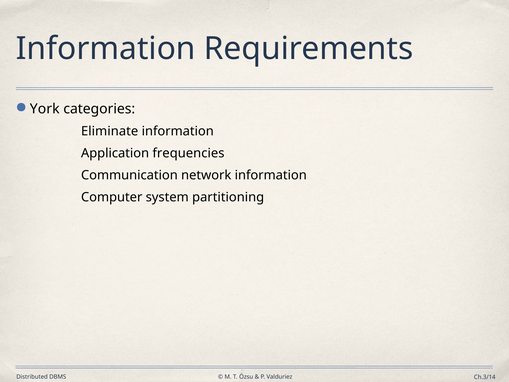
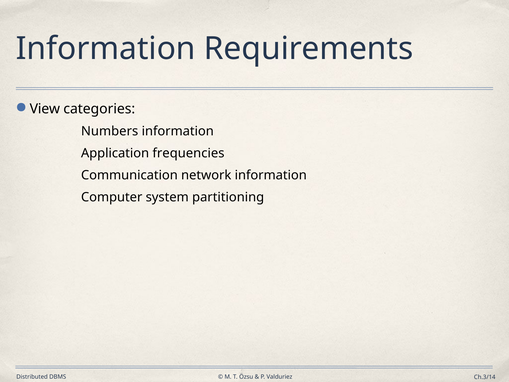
York: York -> View (45, 109)
Eliminate: Eliminate -> Numbers (110, 131)
